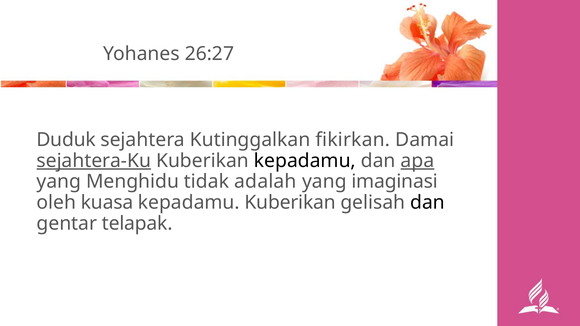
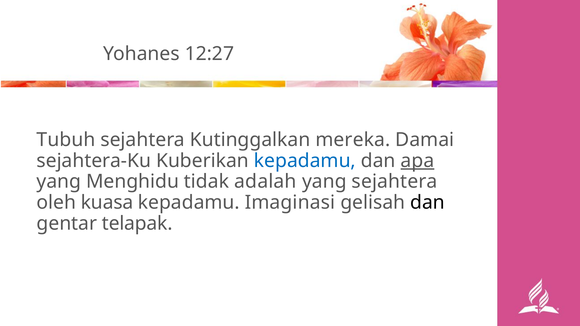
26:27: 26:27 -> 12:27 (209, 54)
Duduk: Duduk -> Tubuh (66, 140)
fikirkan: fikirkan -> mereka (353, 140)
sejahtera-Ku underline: present -> none (94, 161)
kepadamu colour: black -> blue (305, 161)
yang imaginasi: imaginasi -> sejahtera (394, 182)
kepadamu Kuberikan: Kuberikan -> Imaginasi (290, 203)
